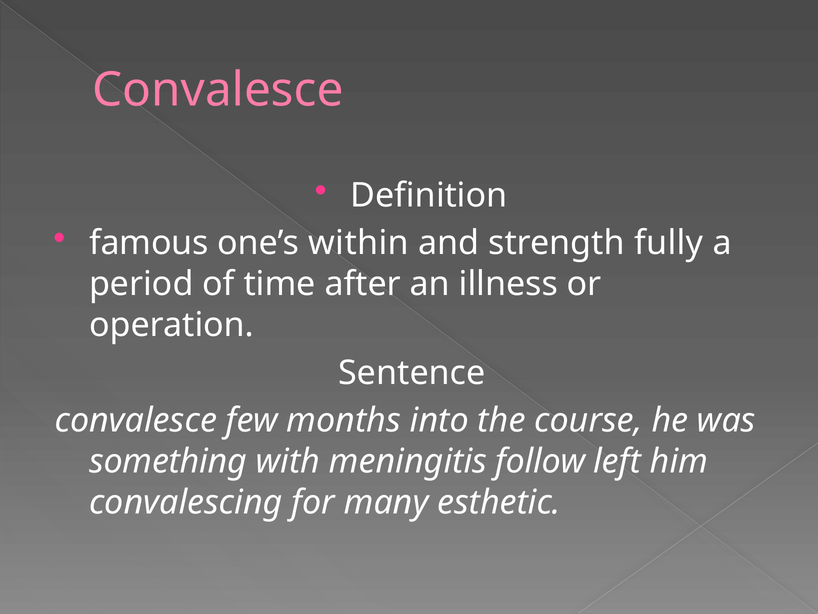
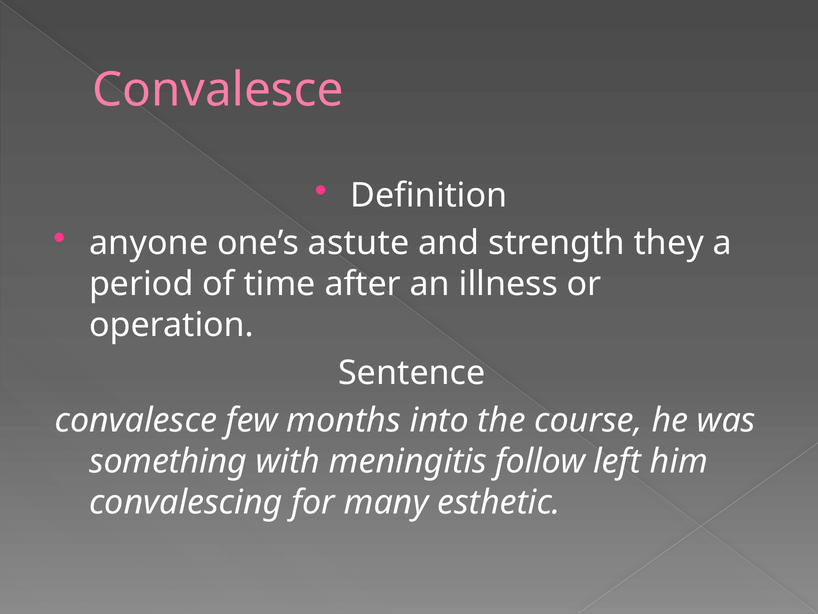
famous: famous -> anyone (149, 243)
within: within -> astute (359, 243)
fully: fully -> they (669, 243)
